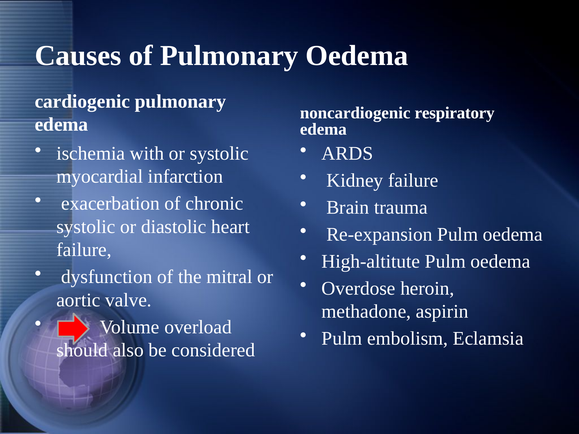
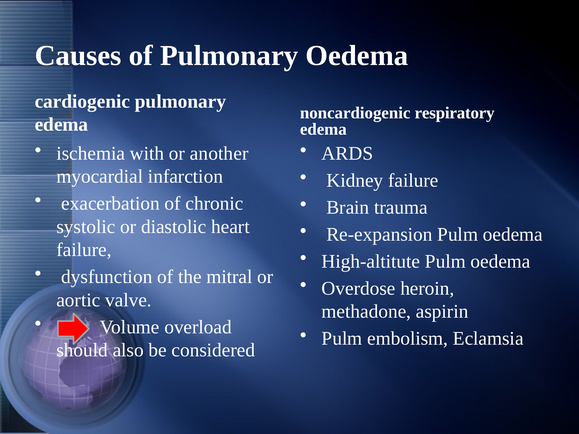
or systolic: systolic -> another (219, 154)
